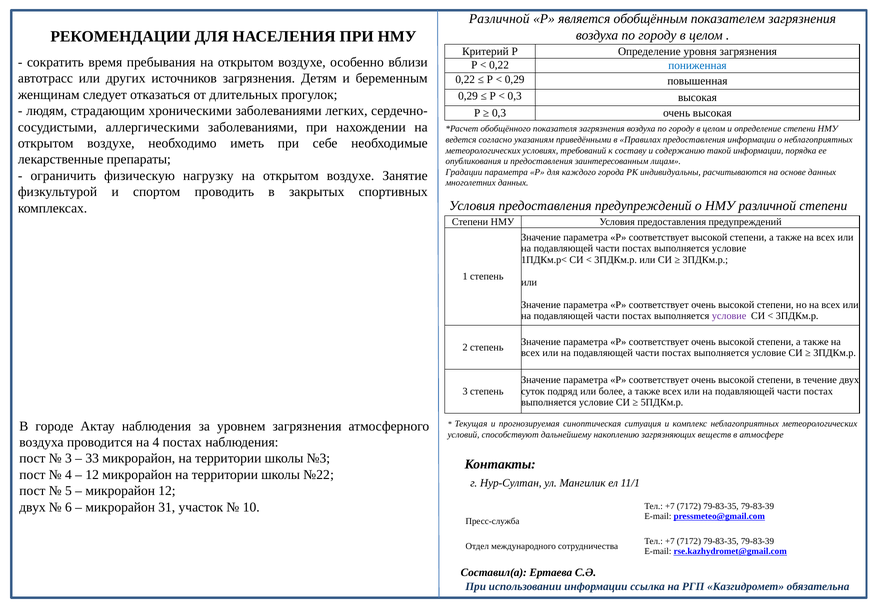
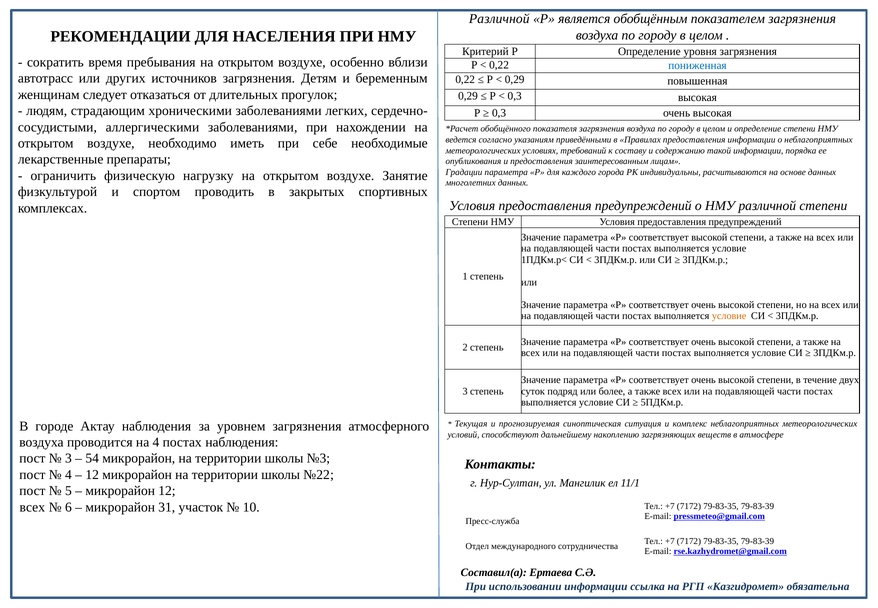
условие colour: purple -> orange (729, 316)
33: 33 -> 54 (92, 458)
двух: двух -> всех (32, 507)
